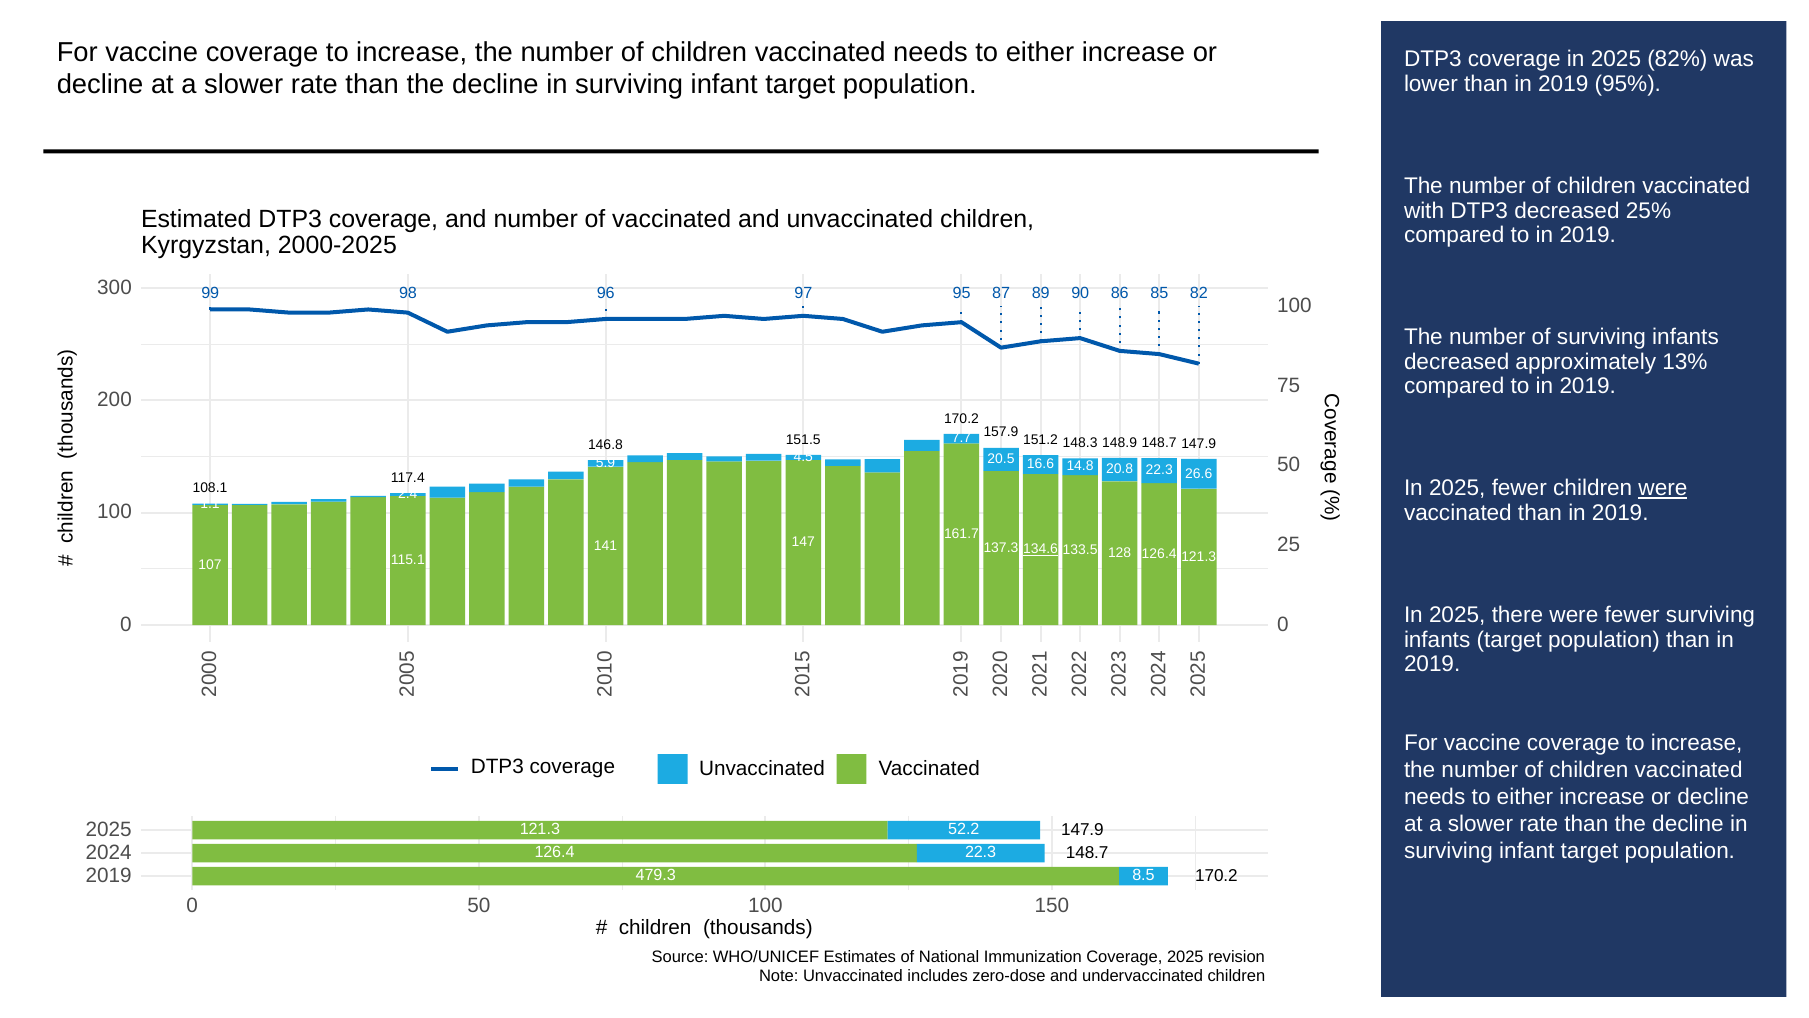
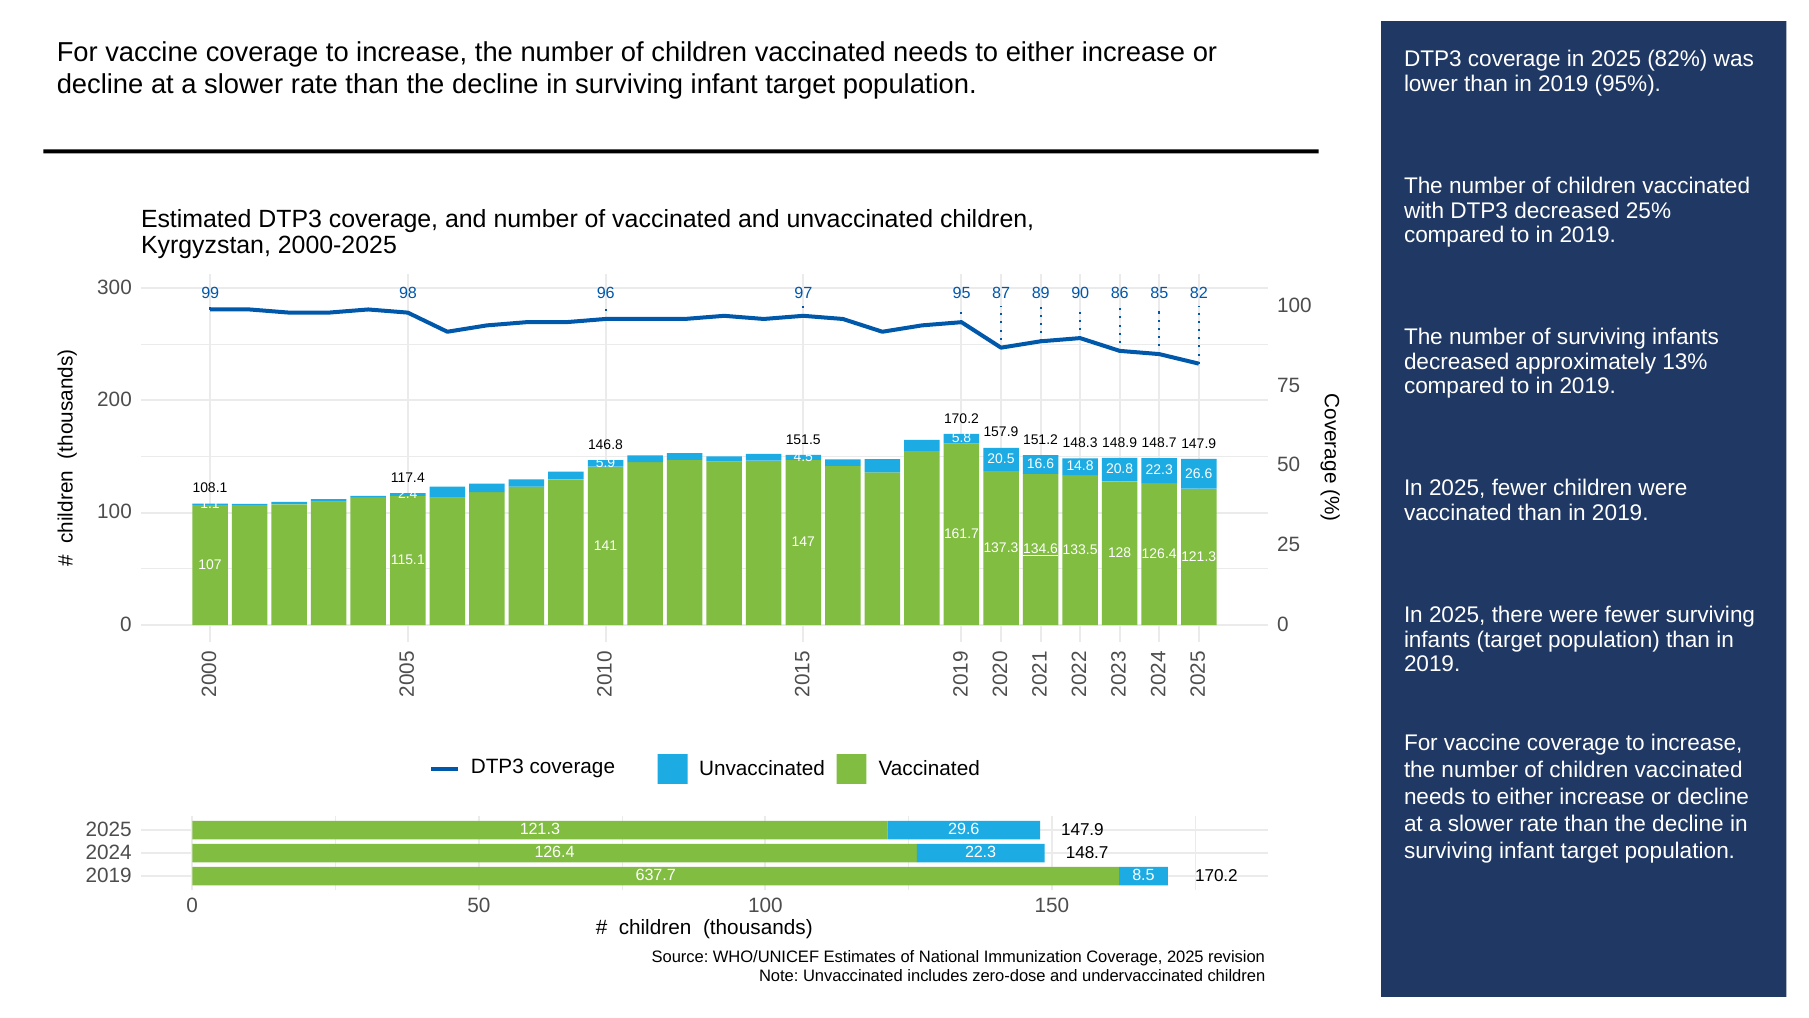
7.7: 7.7 -> 5.8 (961, 438)
were underline: present -> none (1663, 488)
52.2: 52.2 -> 29.6 (964, 829)
479.3: 479.3 -> 637.7 (656, 875)
